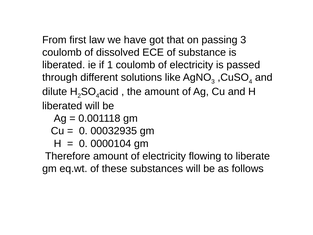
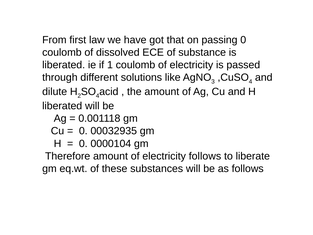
passing 3: 3 -> 0 (243, 40)
electricity flowing: flowing -> follows (205, 156)
